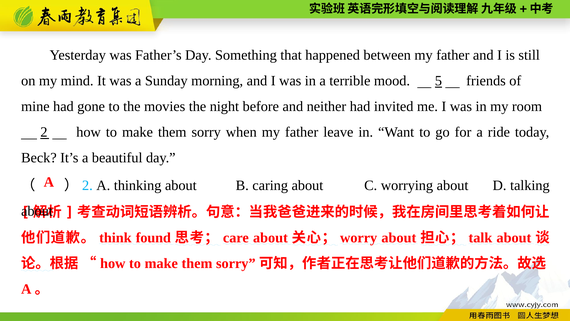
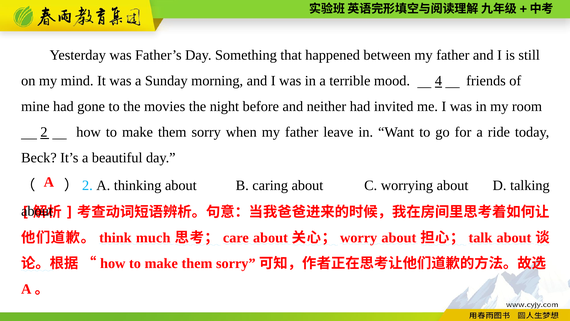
5: 5 -> 4 (438, 81)
found: found -> much (153, 237)
